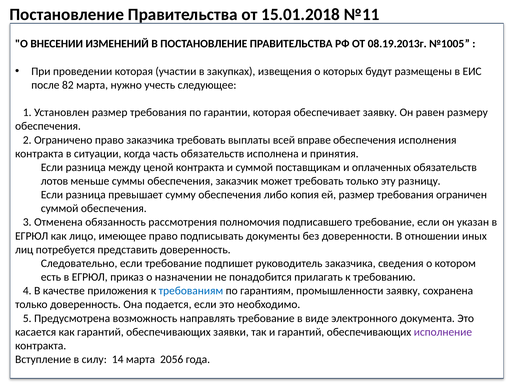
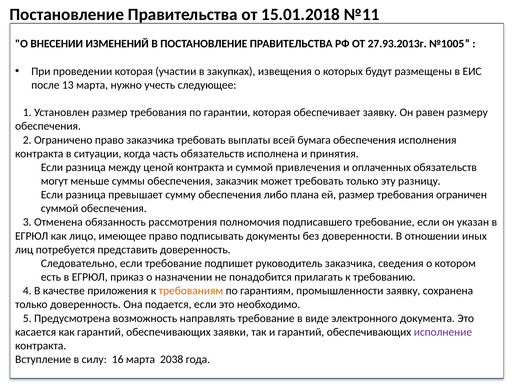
08.19.2013г: 08.19.2013г -> 27.93.2013г (397, 44)
82: 82 -> 13 (68, 85)
вправе: вправе -> бумага (314, 140)
поставщикам: поставщикам -> привлечения (308, 167)
лотов: лотов -> могут (54, 181)
копия: копия -> плана (305, 195)
требованиям colour: blue -> orange (191, 291)
14: 14 -> 16 (118, 360)
2056: 2056 -> 2038 (172, 360)
